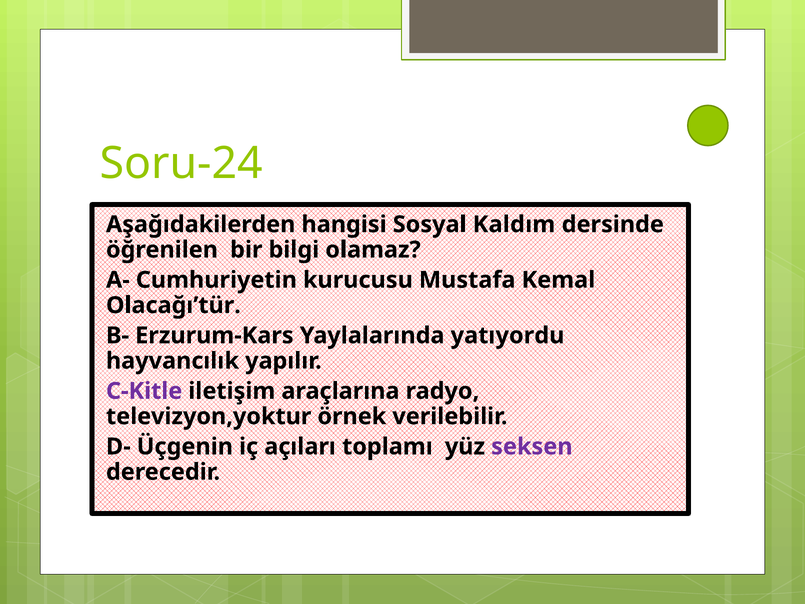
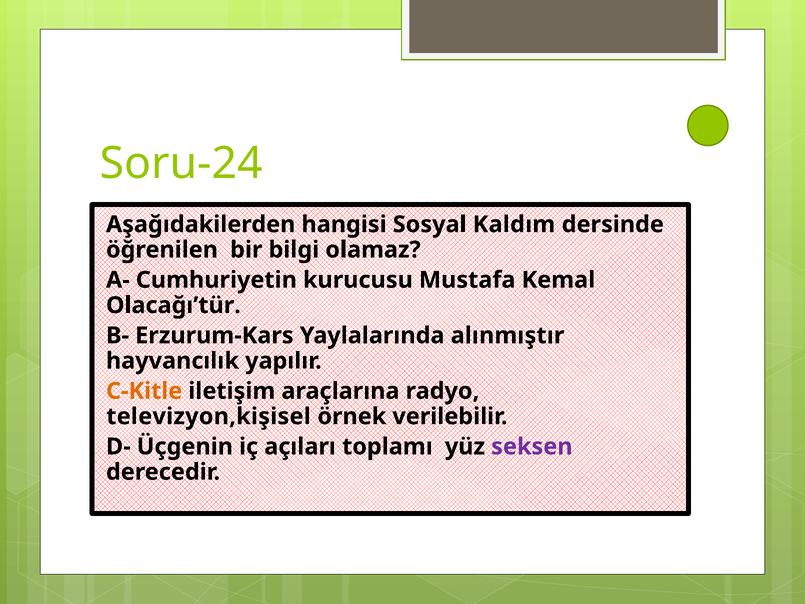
yatıyordu: yatıyordu -> alınmıştır (508, 335)
C-Kitle colour: purple -> orange (144, 391)
televizyon,yoktur: televizyon,yoktur -> televizyon,kişisel (209, 416)
